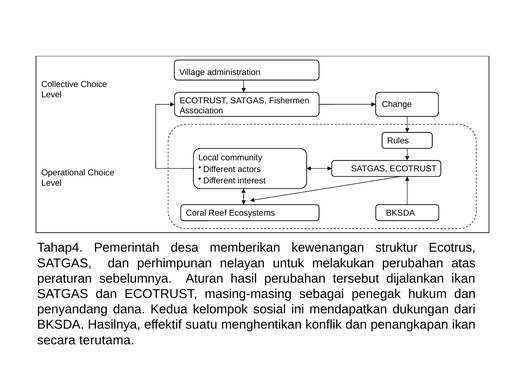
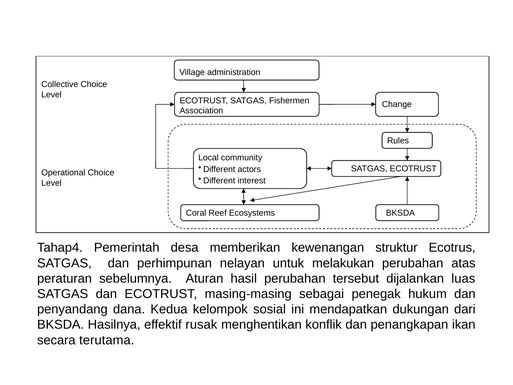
dijalankan ikan: ikan -> luas (463, 278)
suatu: suatu -> rusak (201, 325)
